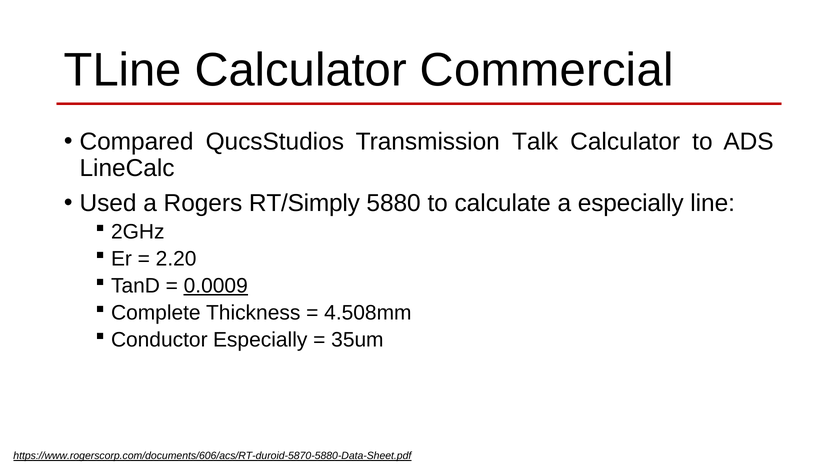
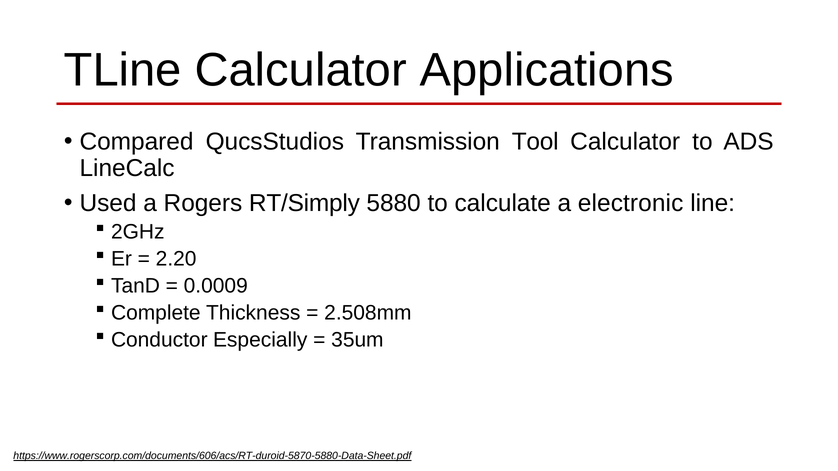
Commercial: Commercial -> Applications (547, 70)
Talk: Talk -> Tool (535, 142)
a especially: especially -> electronic (631, 203)
0.0009 underline: present -> none (216, 286)
4.508mm: 4.508mm -> 2.508mm (368, 313)
